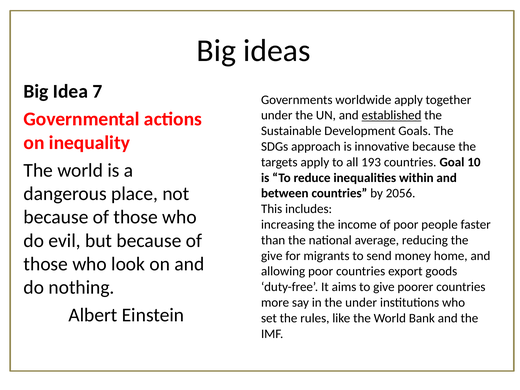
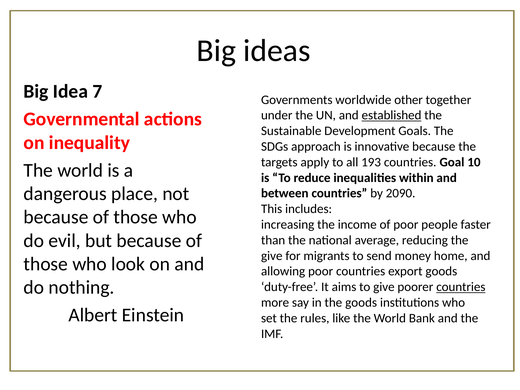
worldwide apply: apply -> other (409, 100)
2056: 2056 -> 2090 (401, 193)
countries underline: none -> present (461, 287)
the under: under -> goods (361, 303)
